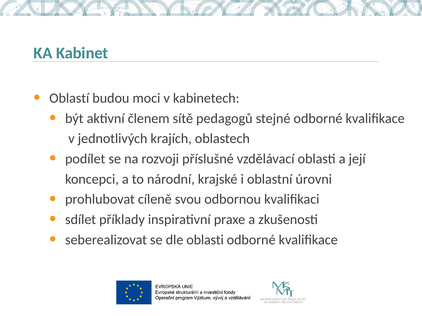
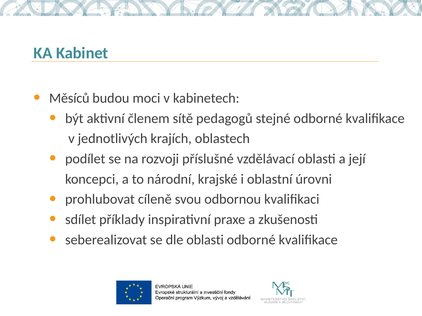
Oblastí: Oblastí -> Měsíců (69, 98)
